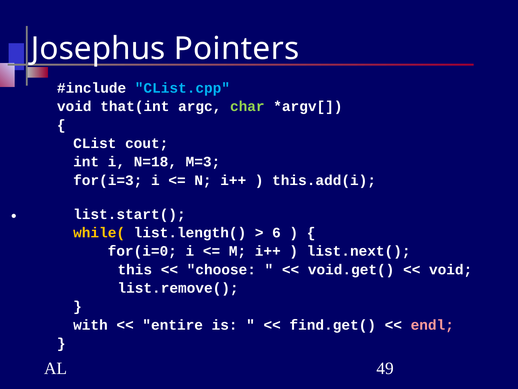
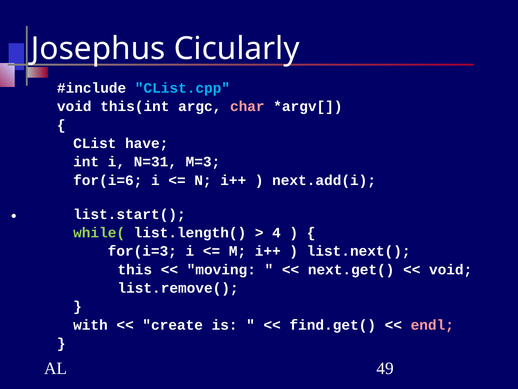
Pointers: Pointers -> Cicularly (237, 49)
that(int: that(int -> this(int (135, 106)
char colour: light green -> pink (247, 106)
cout: cout -> have (147, 143)
N=18: N=18 -> N=31 (155, 162)
for(i=3: for(i=3 -> for(i=6 (108, 180)
this.add(i: this.add(i -> next.add(i (324, 180)
while( colour: yellow -> light green (99, 232)
6: 6 -> 4 (276, 232)
for(i=0: for(i=0 -> for(i=3 (142, 251)
choose: choose -> moving (221, 269)
void.get(: void.get( -> next.get( (351, 269)
entire: entire -> create (173, 325)
